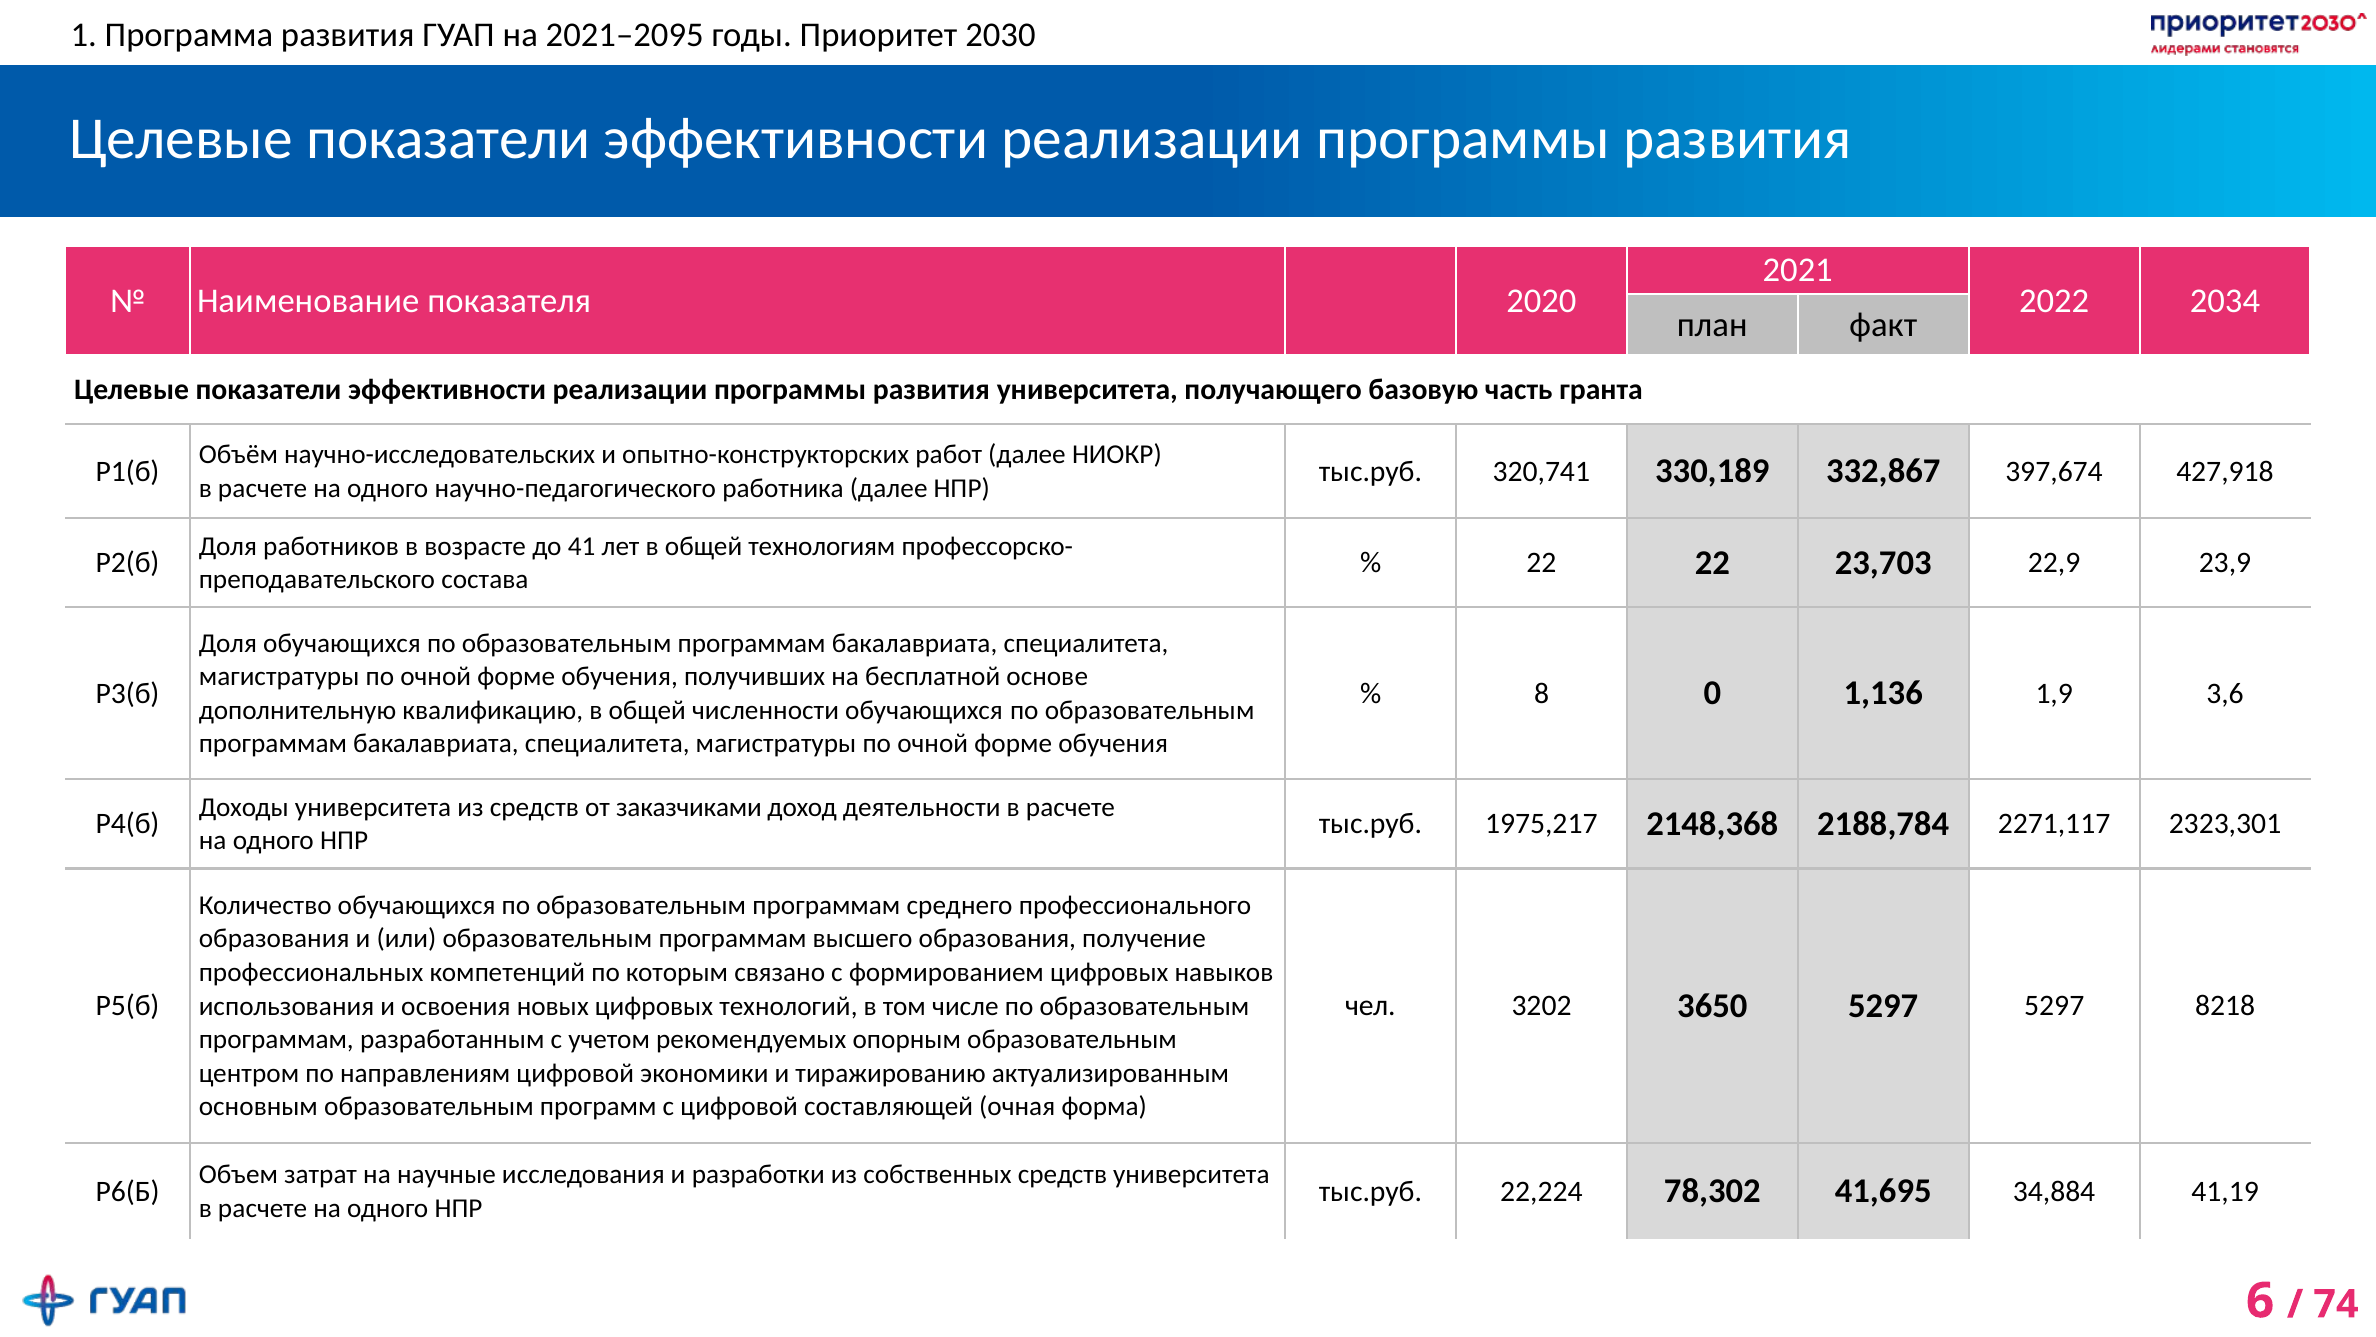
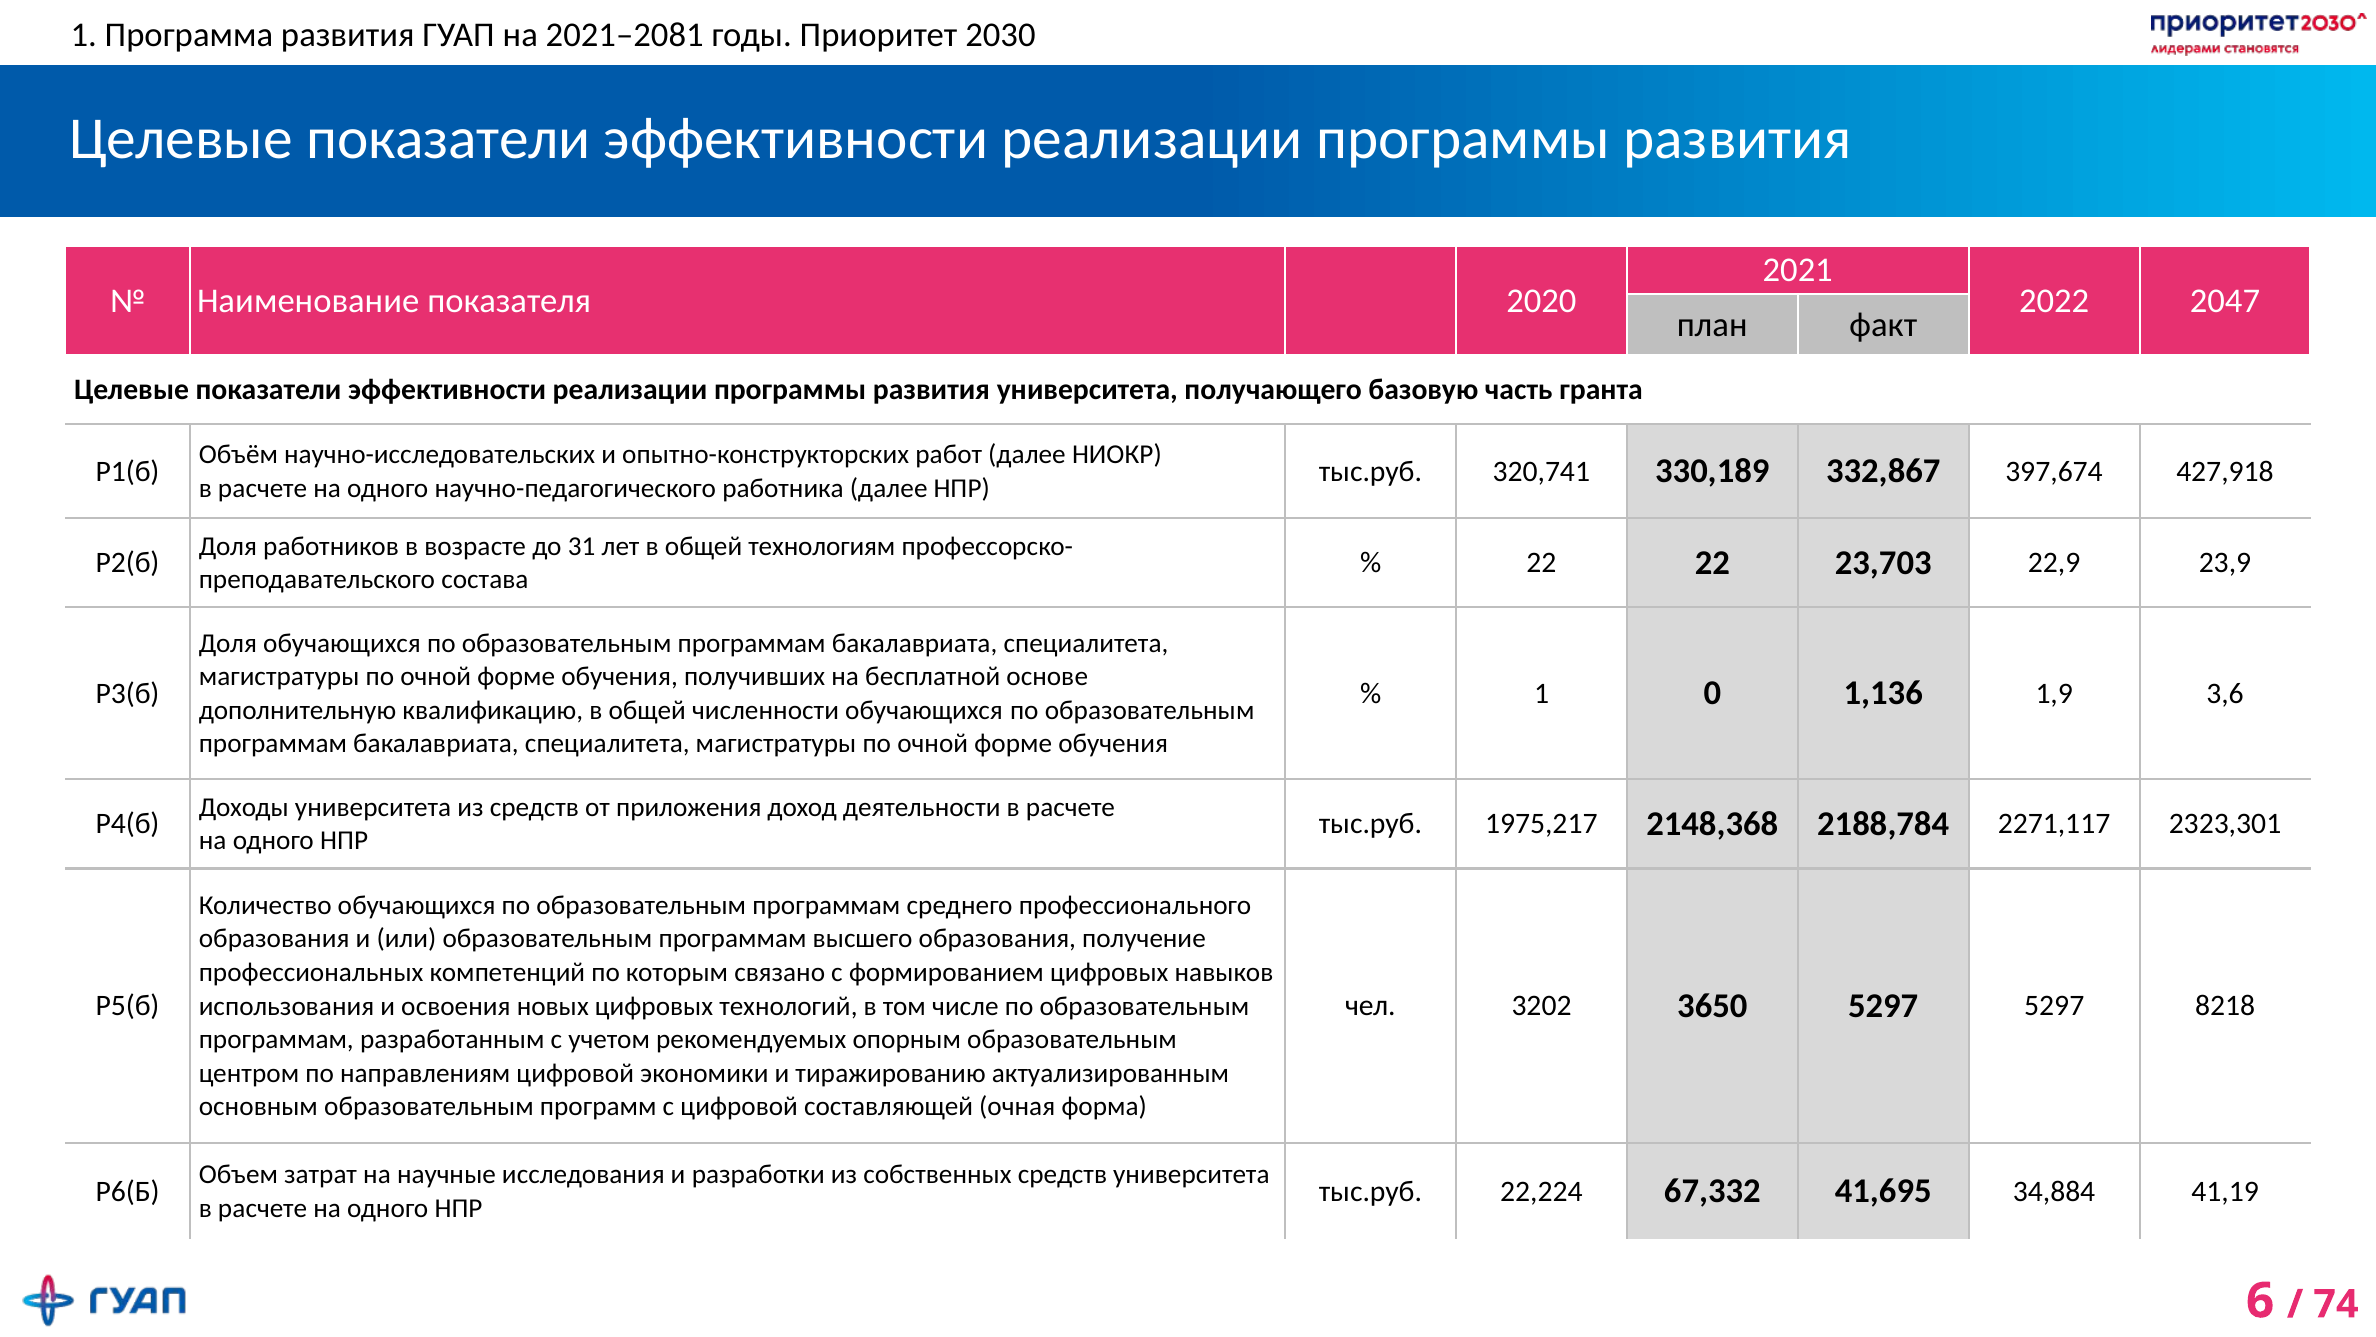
2021–2095: 2021–2095 -> 2021–2081 (625, 35)
2034: 2034 -> 2047 (2225, 301)
41: 41 -> 31 (582, 546)
8: 8 -> 1 (1542, 693)
заказчиками: заказчиками -> приложения (689, 807)
78,302: 78,302 -> 67,332 (1712, 1191)
